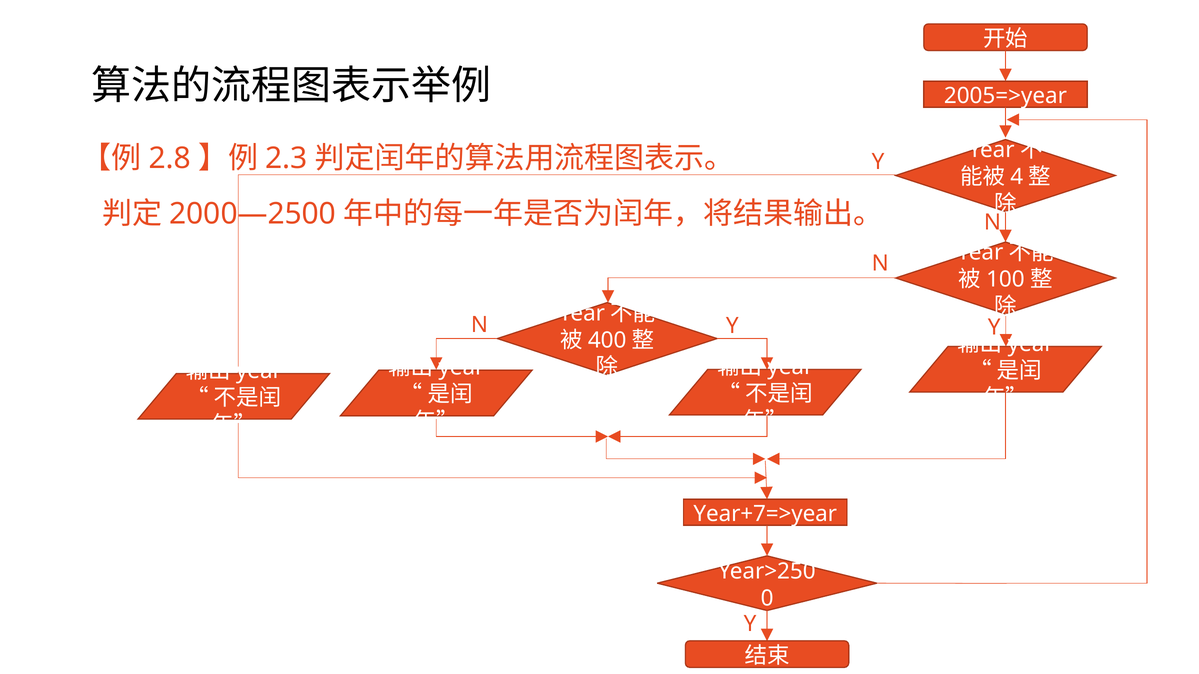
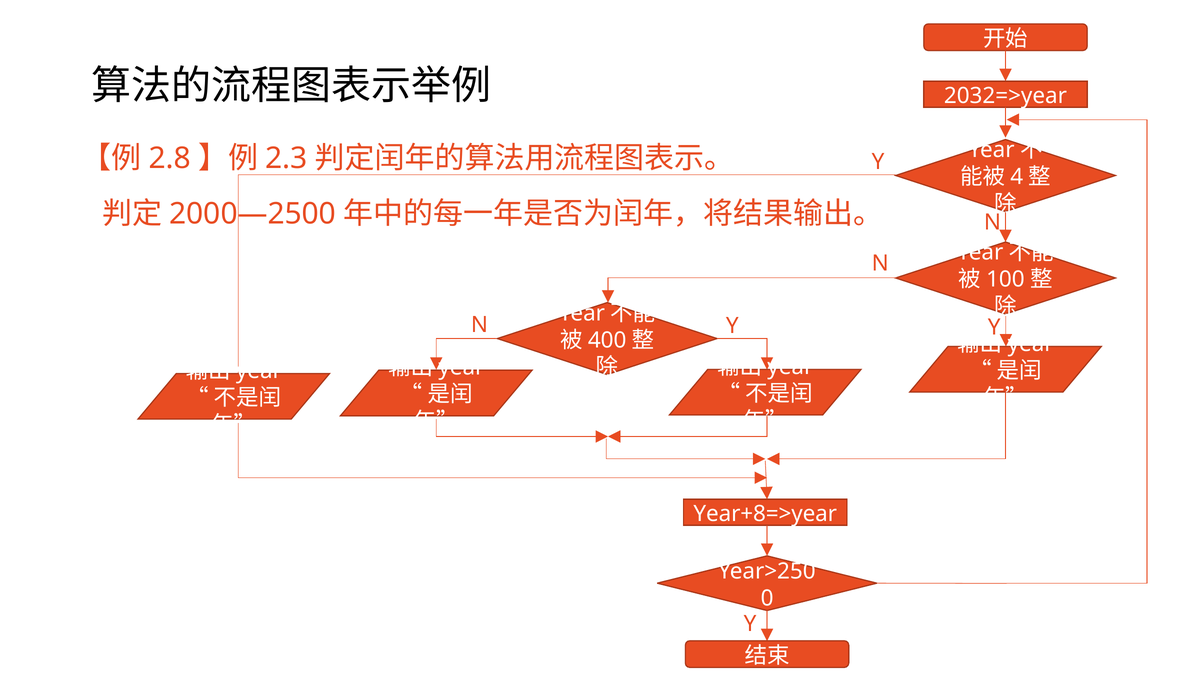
2005=>year: 2005=>year -> 2032=>year (1005, 96)
Year+7=>year: Year+7=>year -> Year+8=>year (765, 514)
